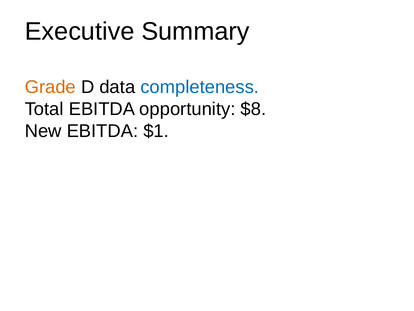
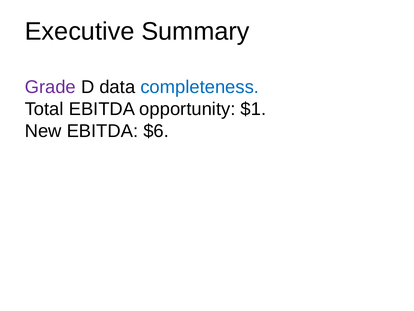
Grade colour: orange -> purple (50, 87)
$8: $8 -> $1 (253, 109)
$1: $1 -> $6 (156, 131)
